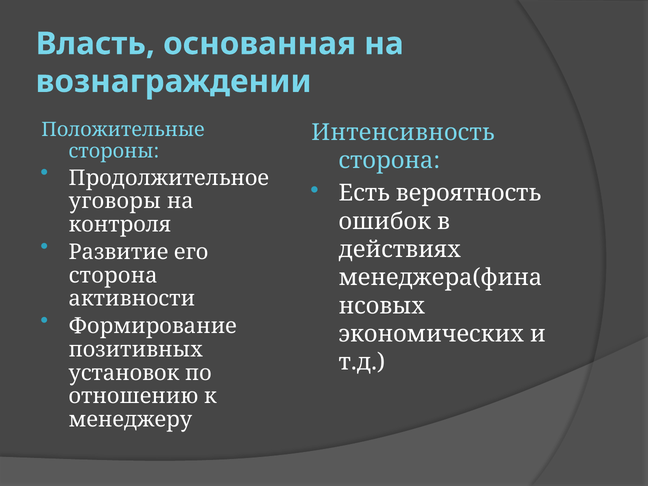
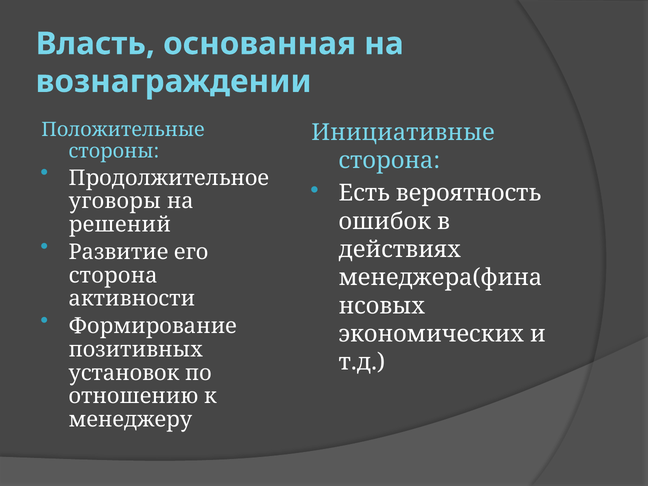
Интенсивность: Интенсивность -> Инициативные (403, 132)
контроля: контроля -> решений (120, 225)
